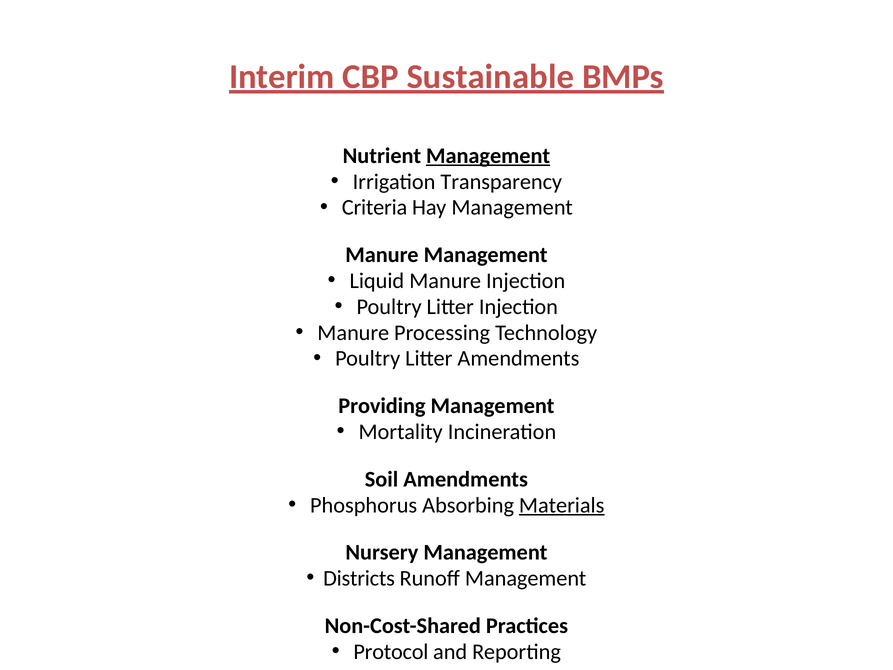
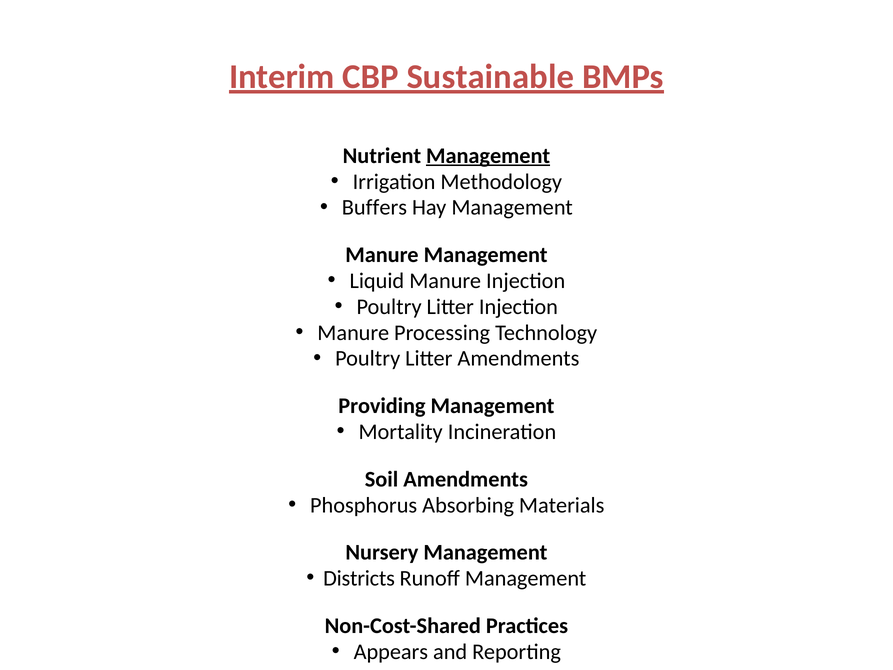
Transparency: Transparency -> Methodology (501, 182)
Criteria: Criteria -> Buffers (374, 207)
Materials underline: present -> none (562, 505)
Protocol: Protocol -> Appears (391, 651)
